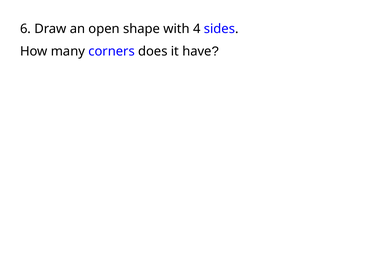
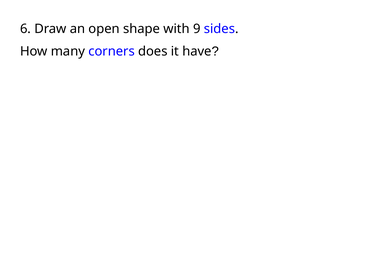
4: 4 -> 9 (197, 29)
